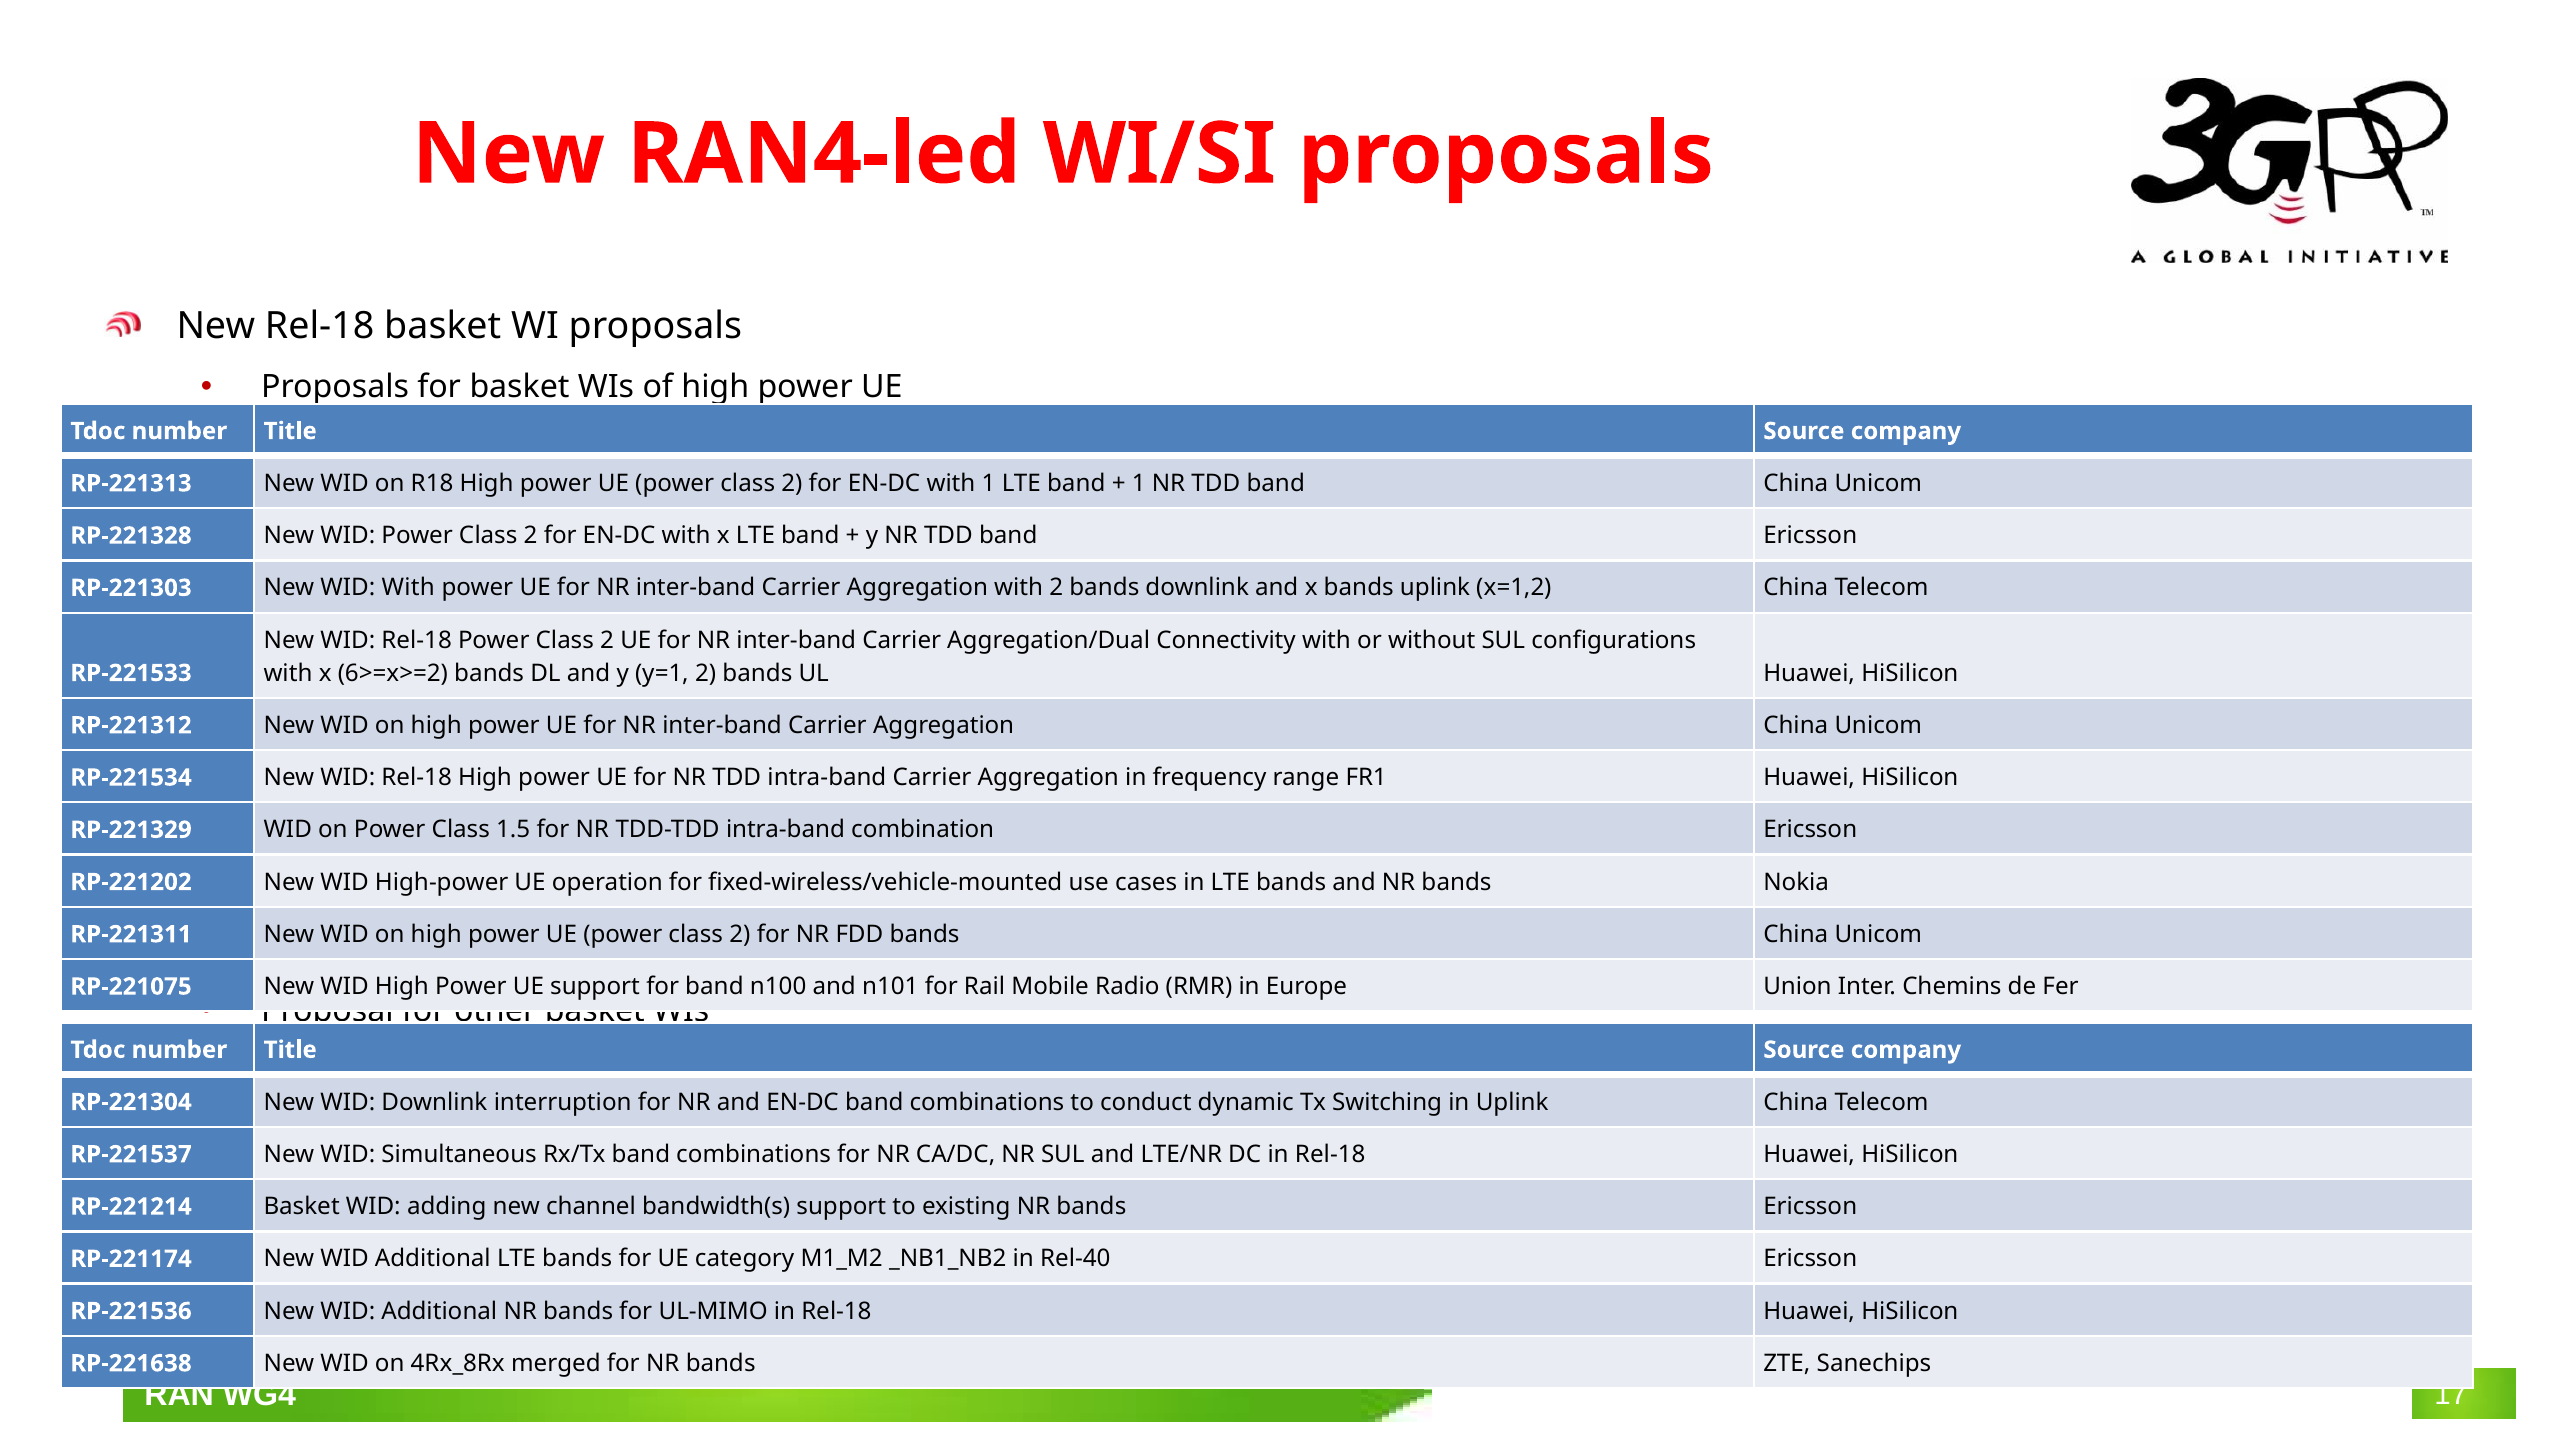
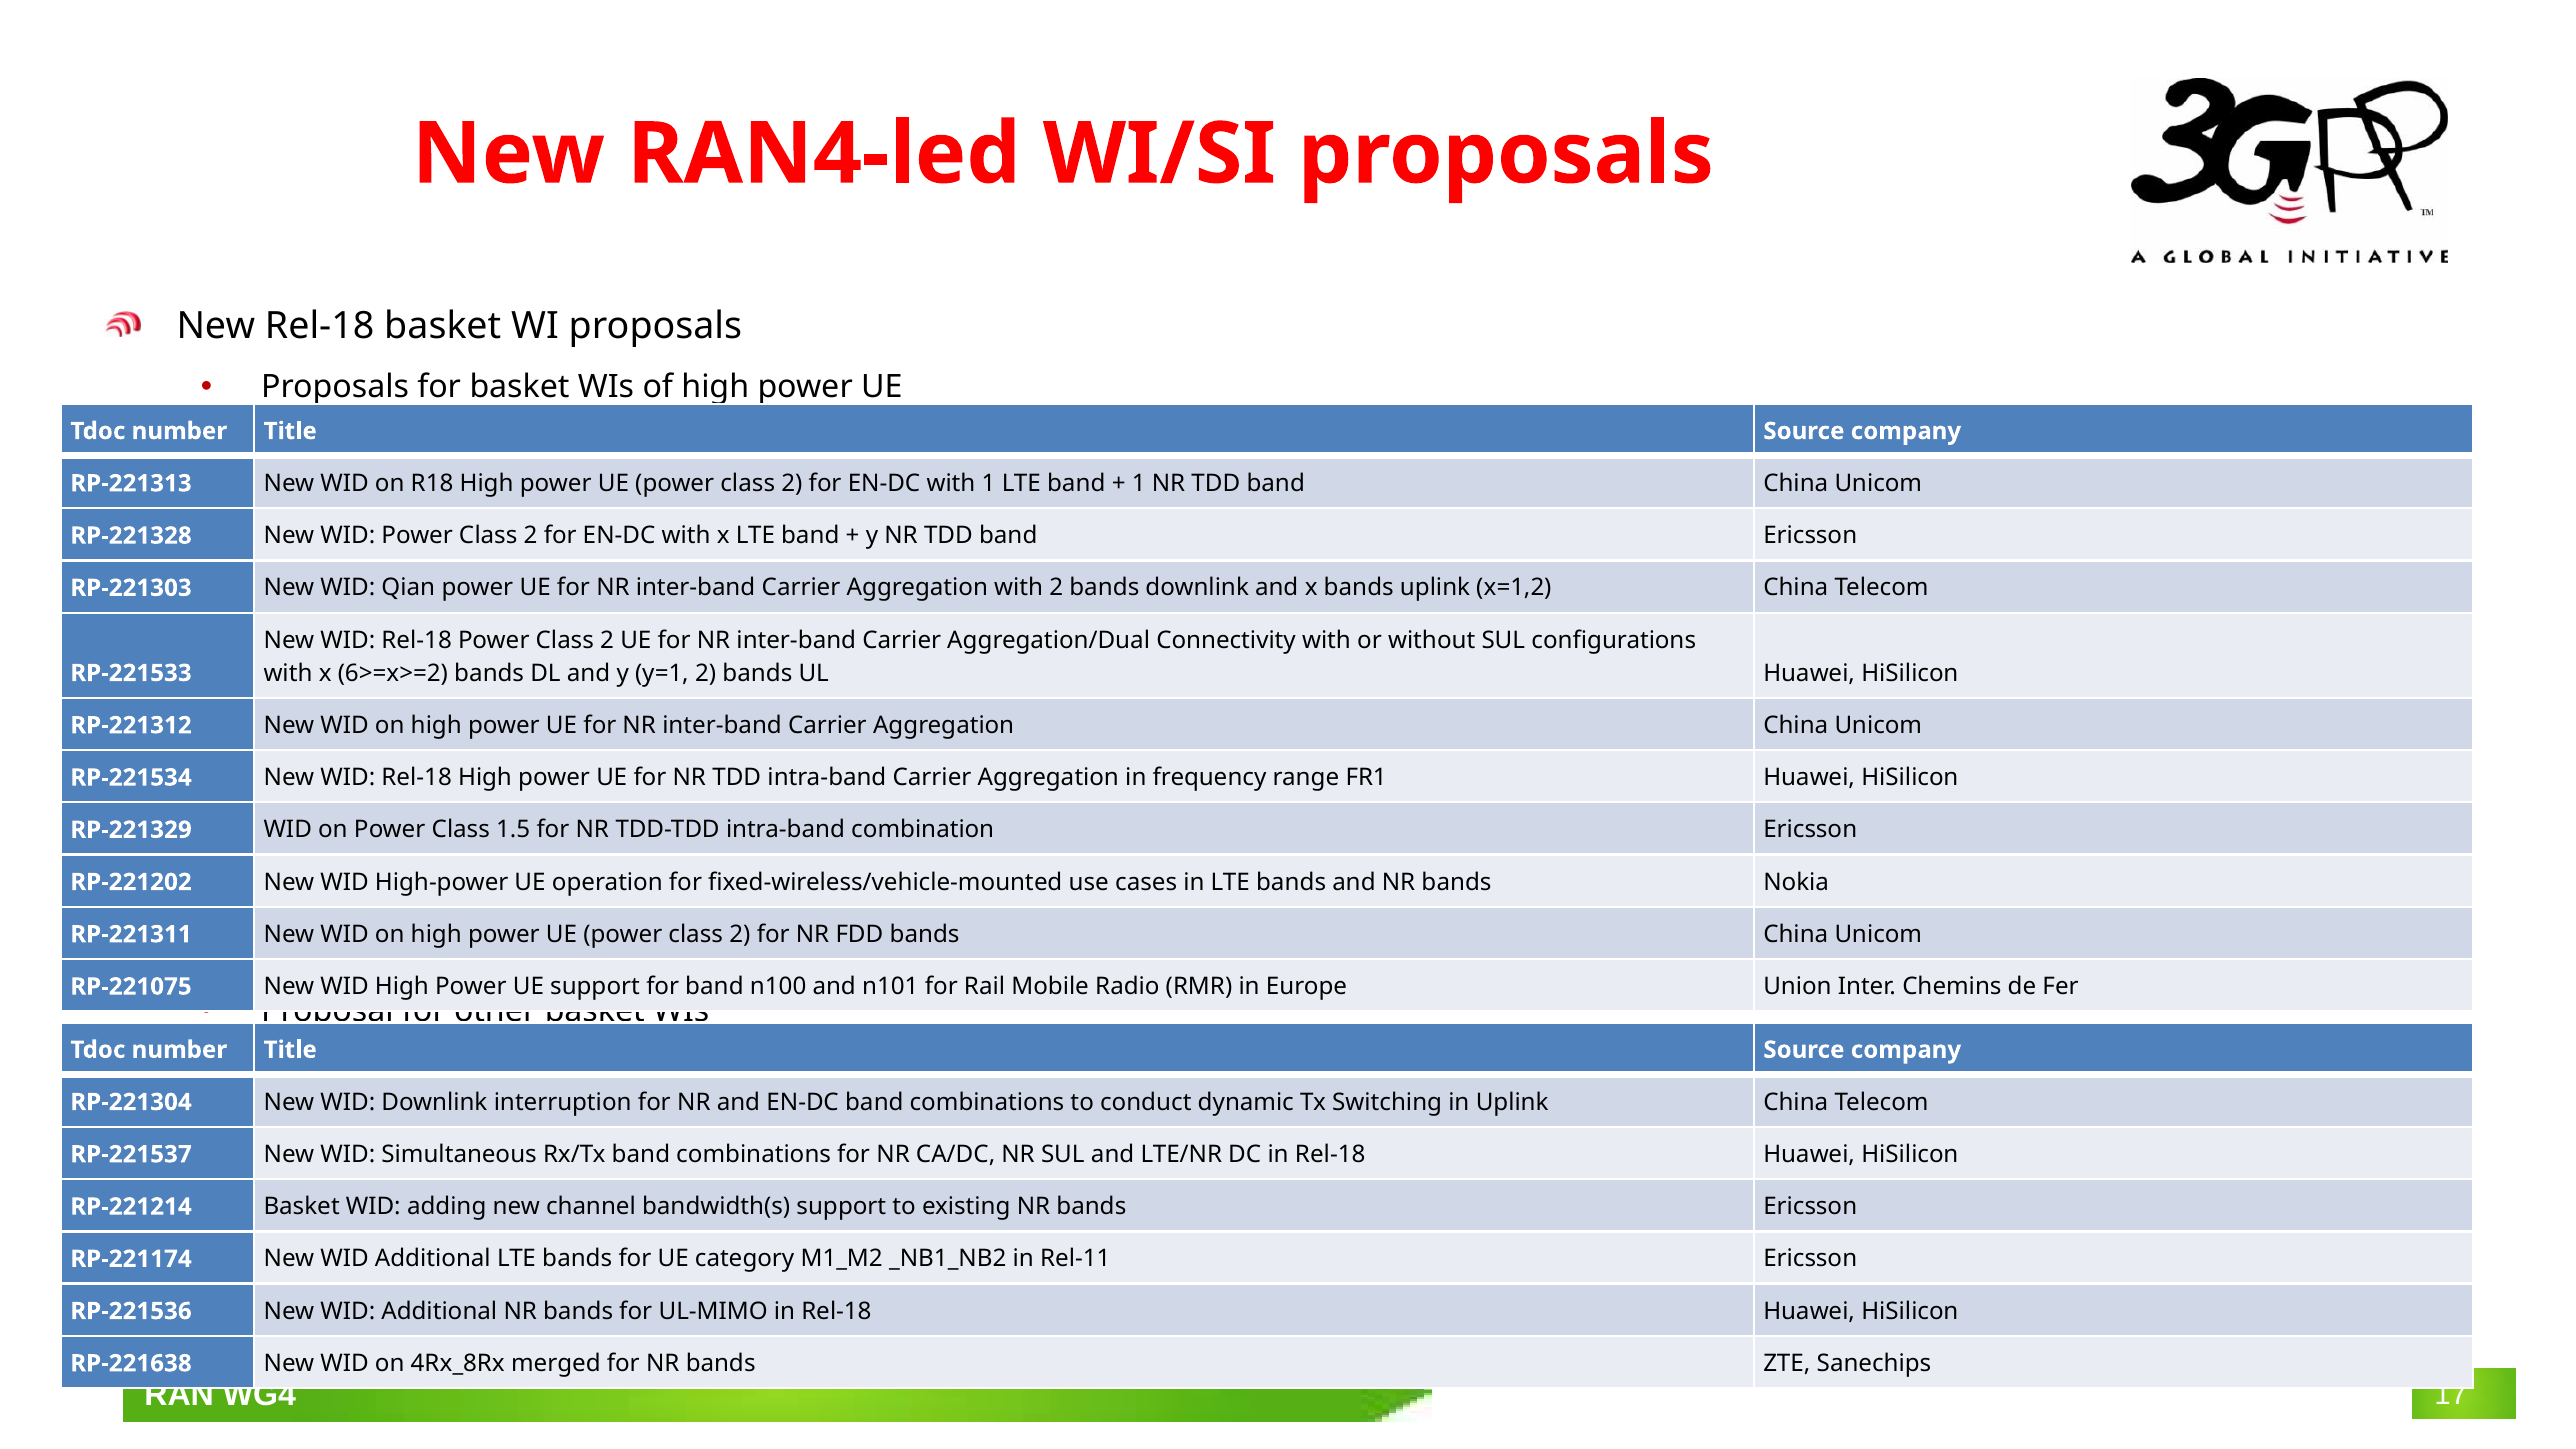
WID With: With -> Qian (408, 588)
Rel-40: Rel-40 -> Rel-11 (1075, 1259)
